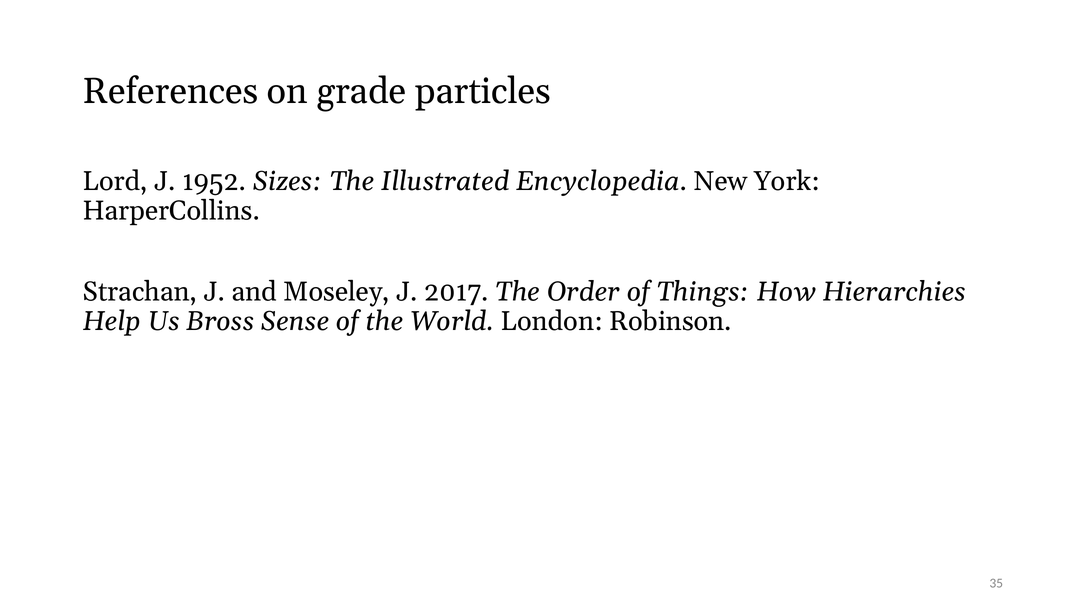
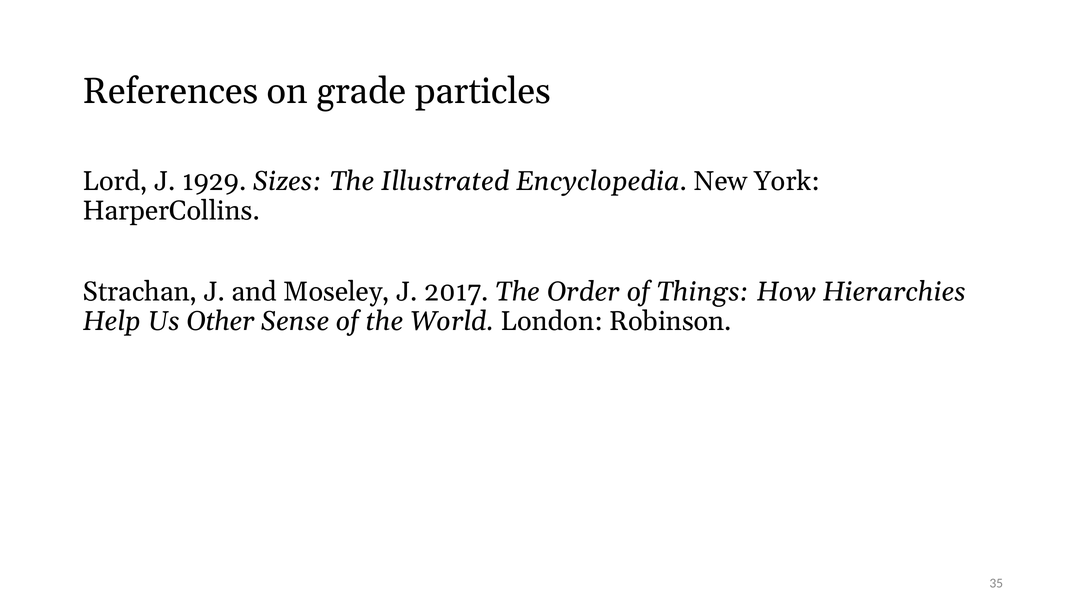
1952: 1952 -> 1929 (214, 181)
Bross: Bross -> Other (220, 321)
